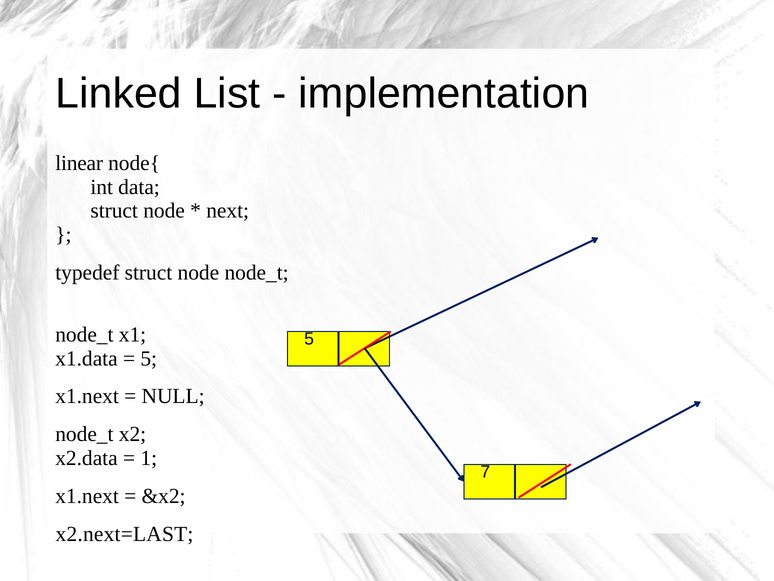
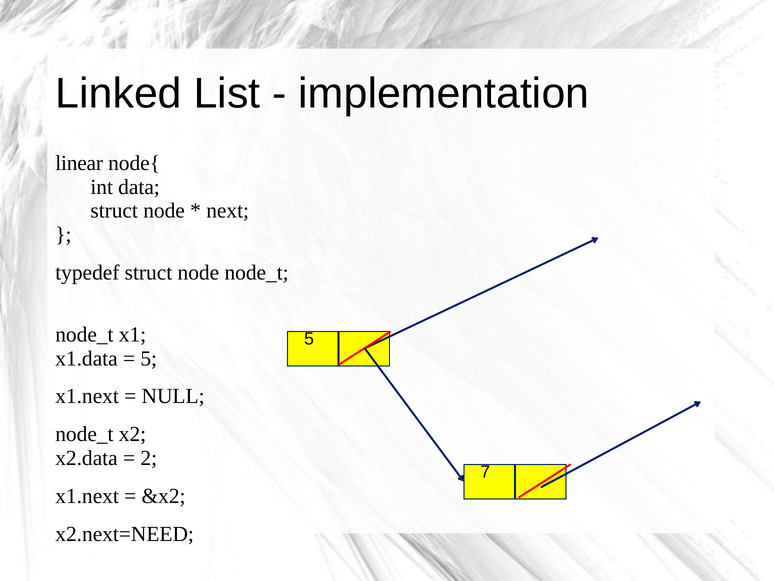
1: 1 -> 2 (149, 458)
x2.next=LAST: x2.next=LAST -> x2.next=NEED (125, 533)
